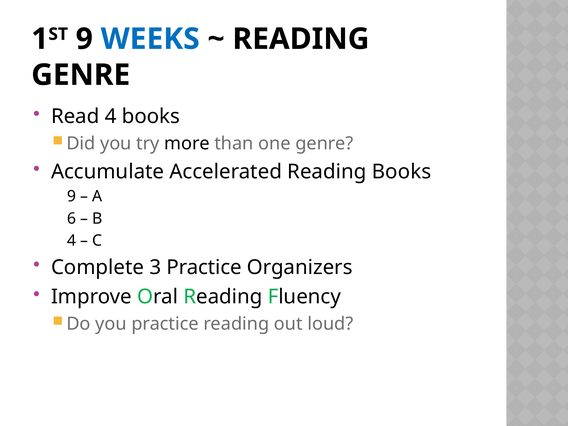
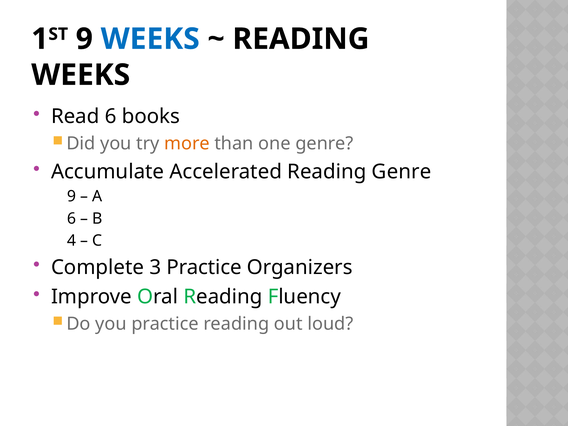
GENRE: GENRE -> WEEKS (81, 75)
Read 4: 4 -> 6 (111, 117)
more colour: black -> orange (187, 144)
Reading Books: Books -> Genre (402, 172)
